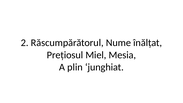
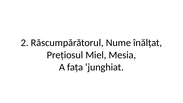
plin: plin -> fața (75, 67)
